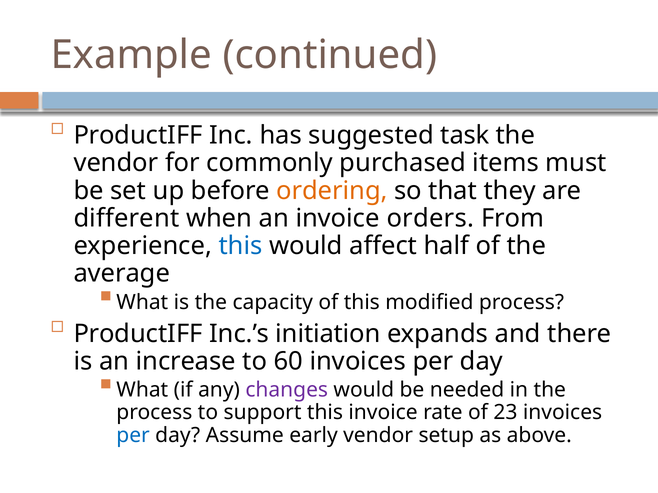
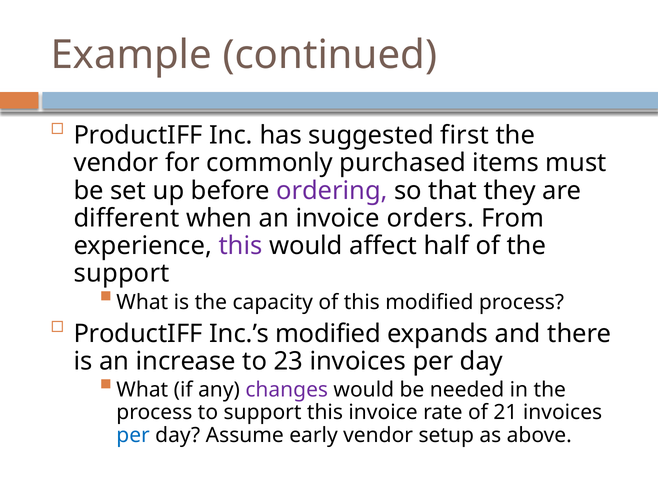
task: task -> first (465, 136)
ordering colour: orange -> purple (332, 191)
this colour: blue -> purple (240, 246)
average: average -> support (122, 274)
Inc.’s initiation: initiation -> modified (328, 334)
60: 60 -> 23 (288, 362)
23: 23 -> 21 (505, 413)
